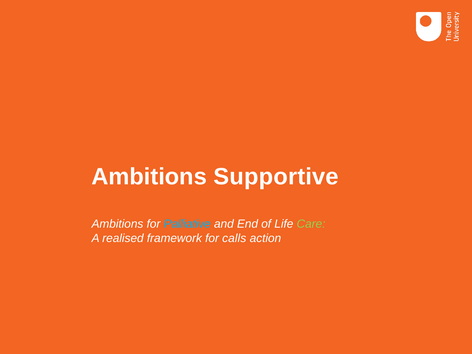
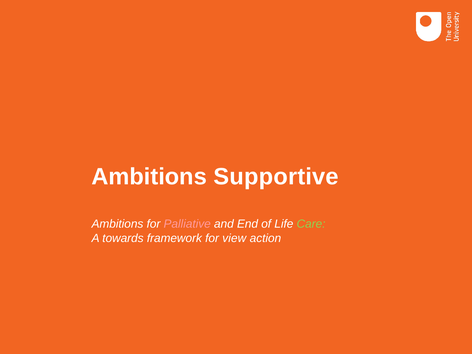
Palliative colour: light blue -> pink (187, 224)
realised: realised -> towards (123, 238)
calls: calls -> view (234, 238)
